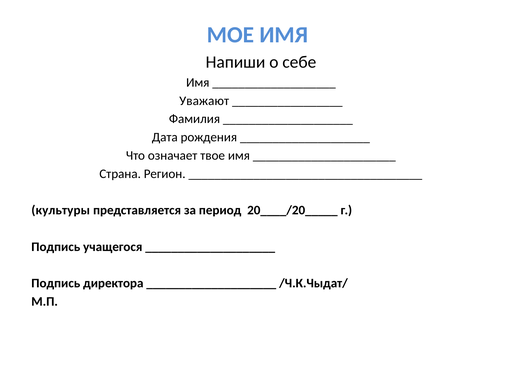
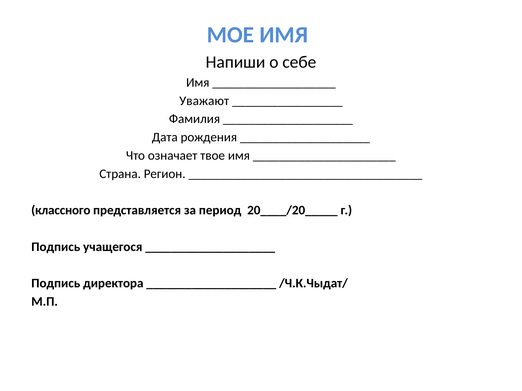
культуры: культуры -> классного (61, 210)
